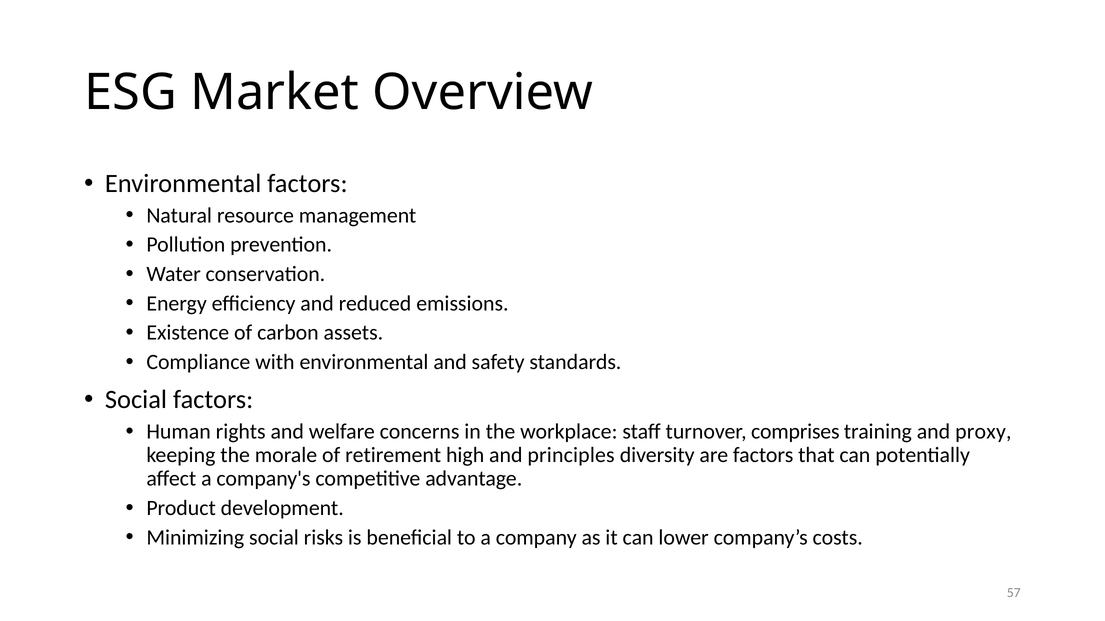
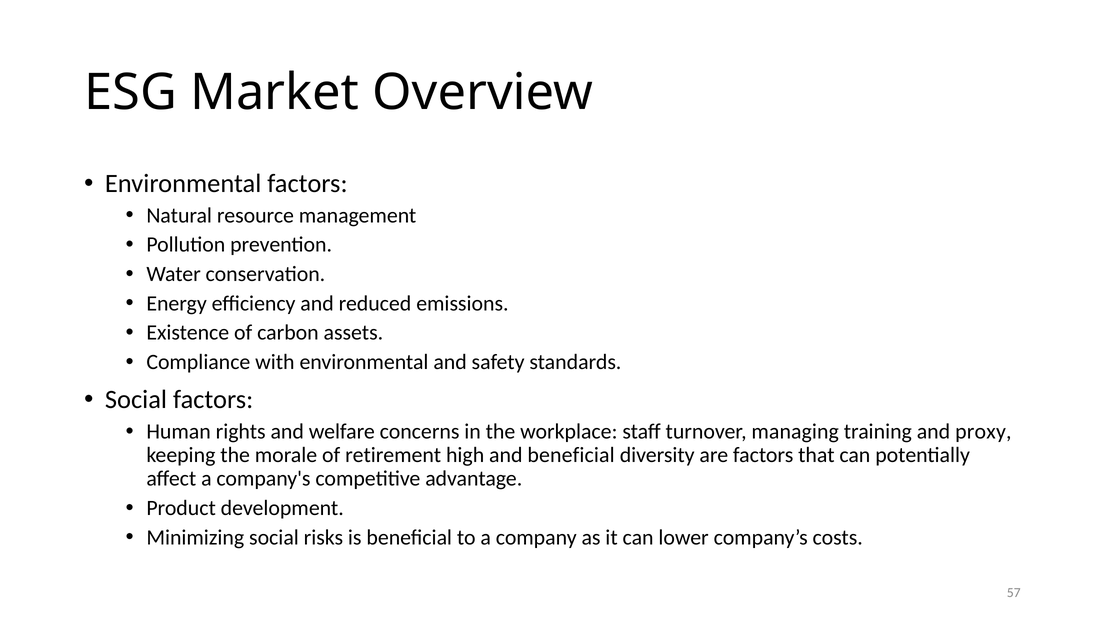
comprises: comprises -> managing (795, 432)
and principles: principles -> beneficial (571, 456)
